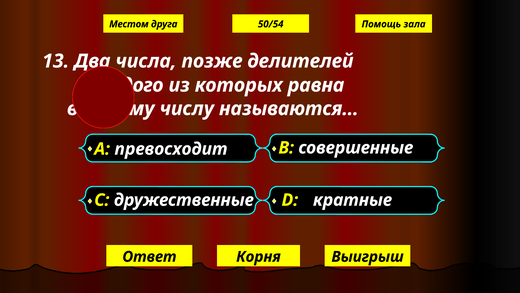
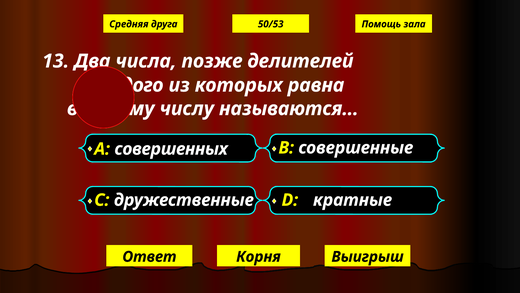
Местом: Местом -> Средняя (129, 24)
50/54: 50/54 -> 50/53 (271, 24)
превосходит: превосходит -> совершенных (171, 149)
